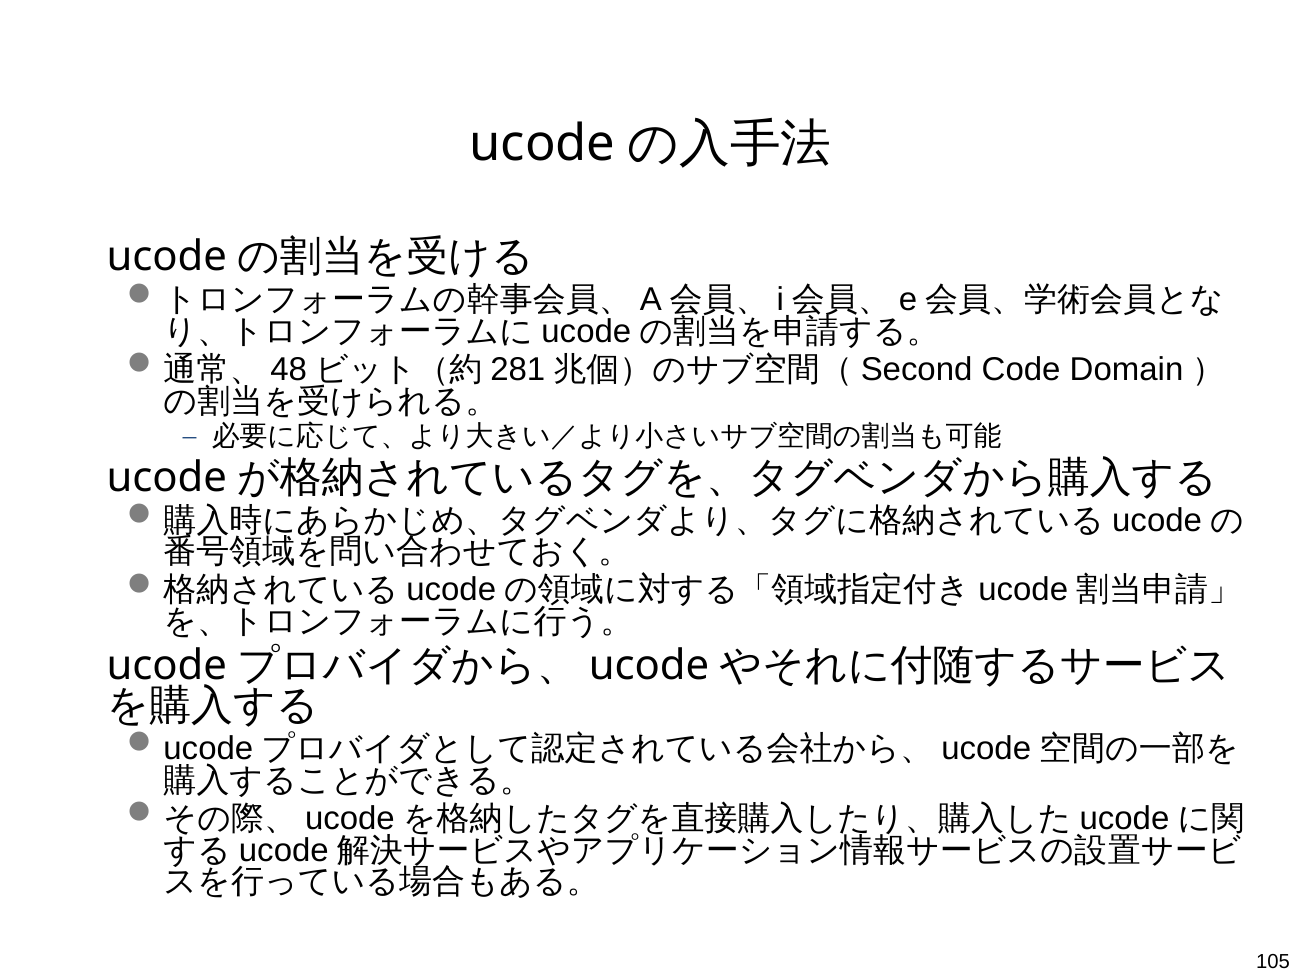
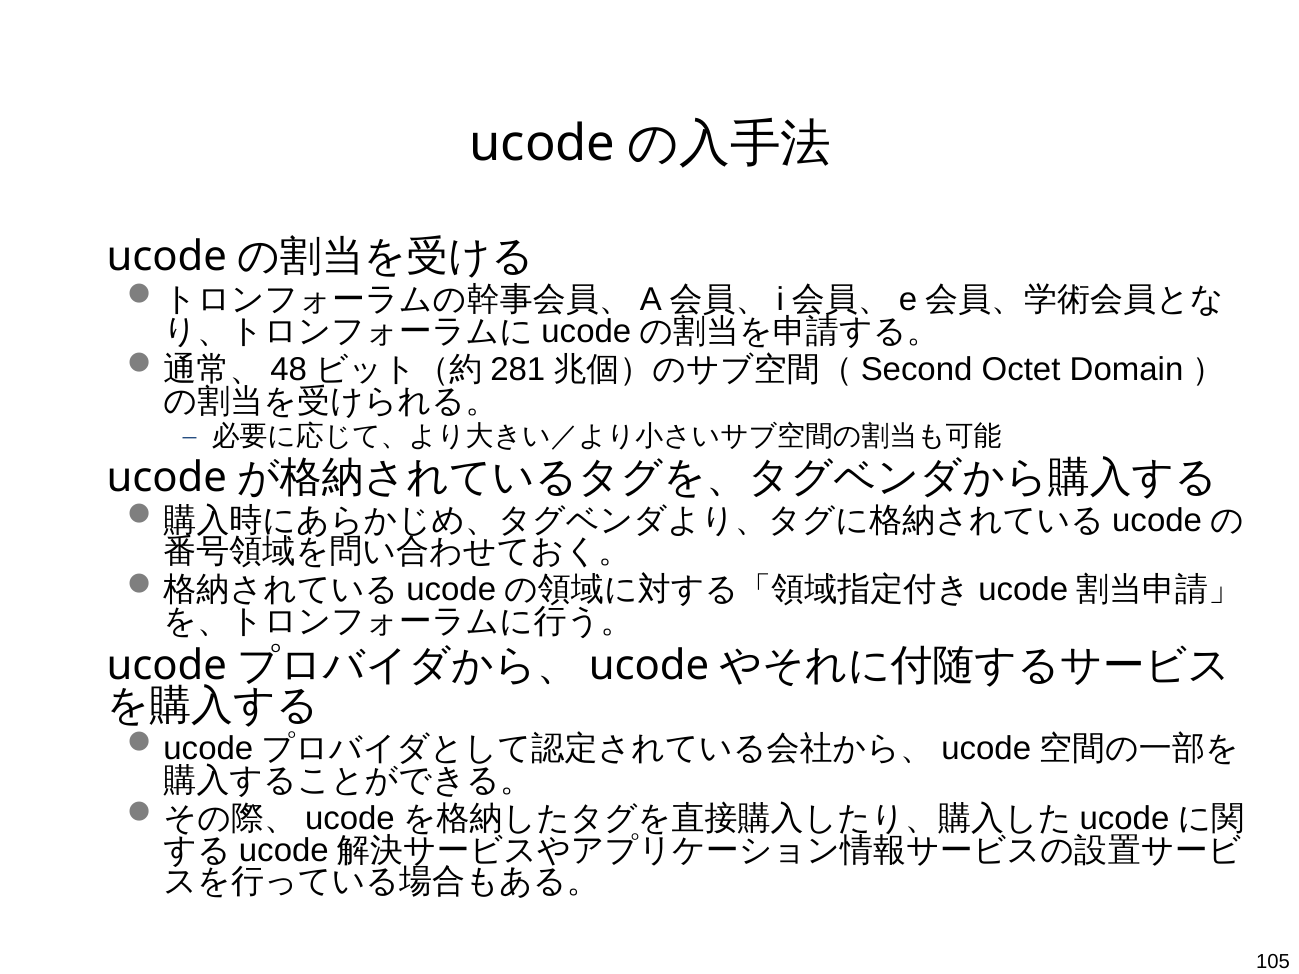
Code: Code -> Octet (1021, 370)
